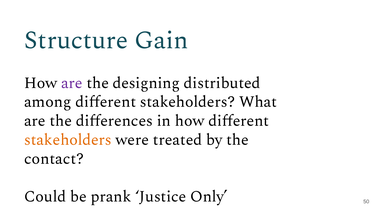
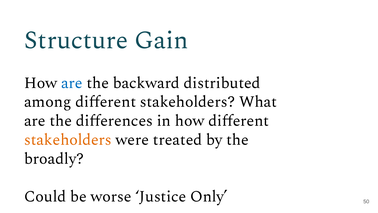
are colour: purple -> blue (72, 83)
designing: designing -> backward (146, 83)
contact: contact -> broadly (54, 158)
prank: prank -> worse (111, 196)
